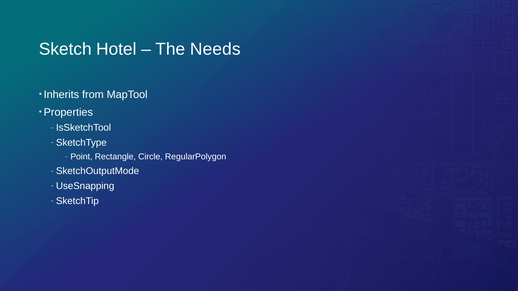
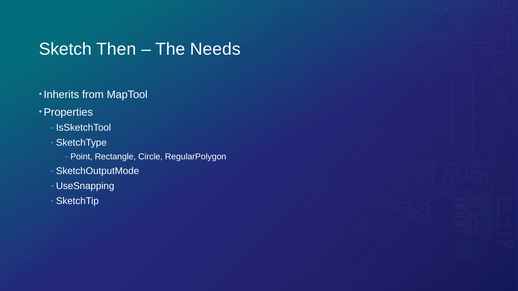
Hotel: Hotel -> Then (116, 49)
